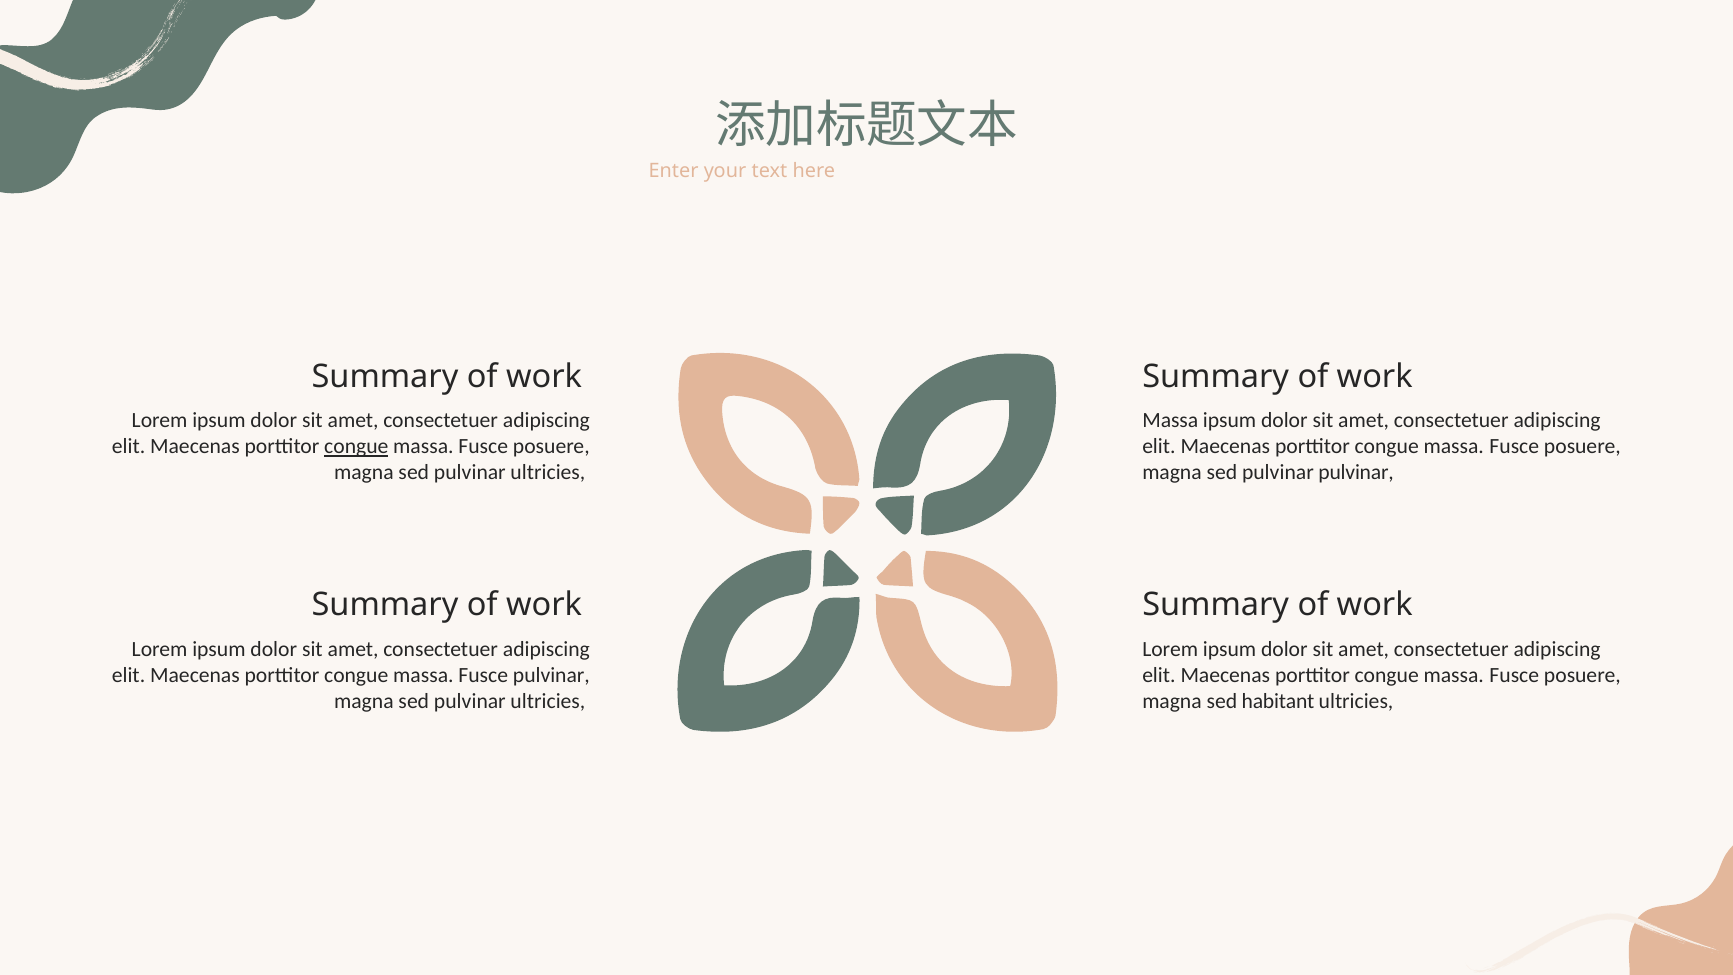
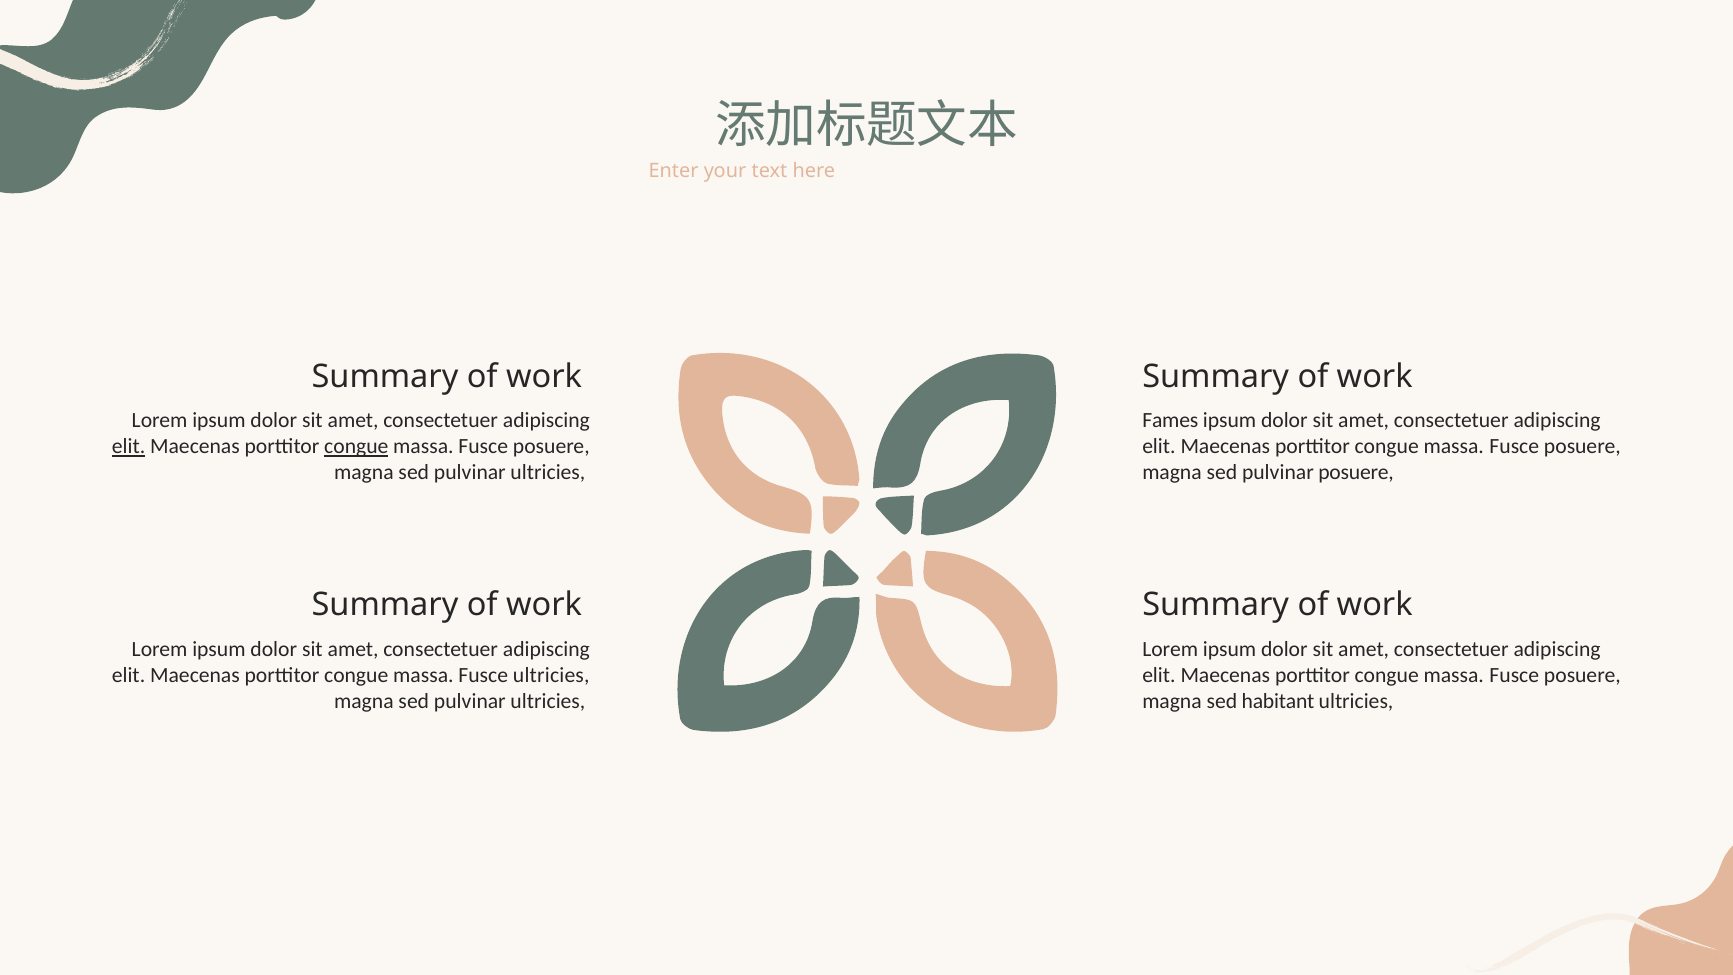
Massa: Massa -> Fames (1170, 420)
elit underline: none -> present (129, 446)
pulvinar pulvinar: pulvinar -> posuere (1356, 472)
Fusce pulvinar: pulvinar -> ultricies (551, 675)
